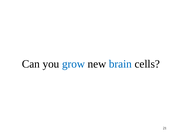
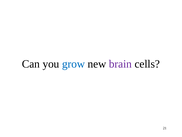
brain colour: blue -> purple (120, 64)
